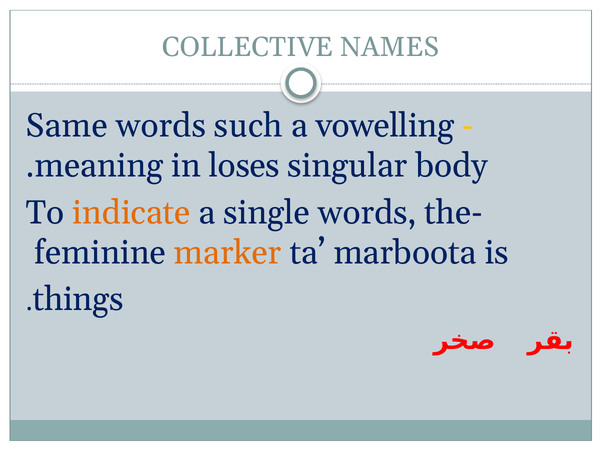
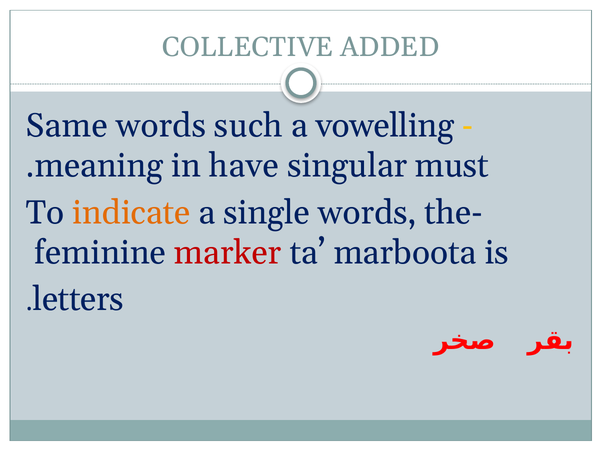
NAMES: NAMES -> ADDED (390, 47)
loses: loses -> have (244, 166)
body: body -> must (452, 166)
marker colour: orange -> red (228, 253)
things: things -> letters (78, 300)
